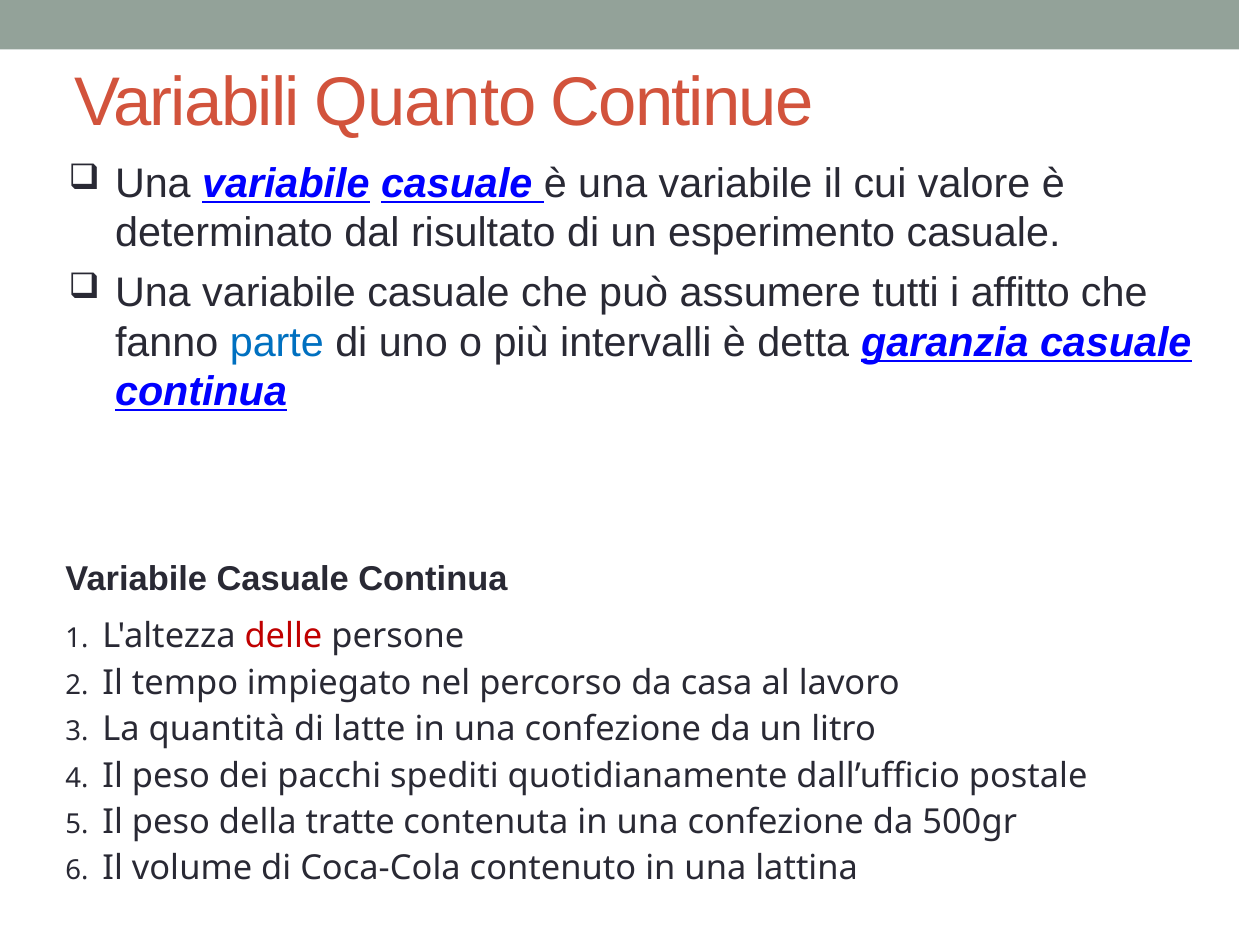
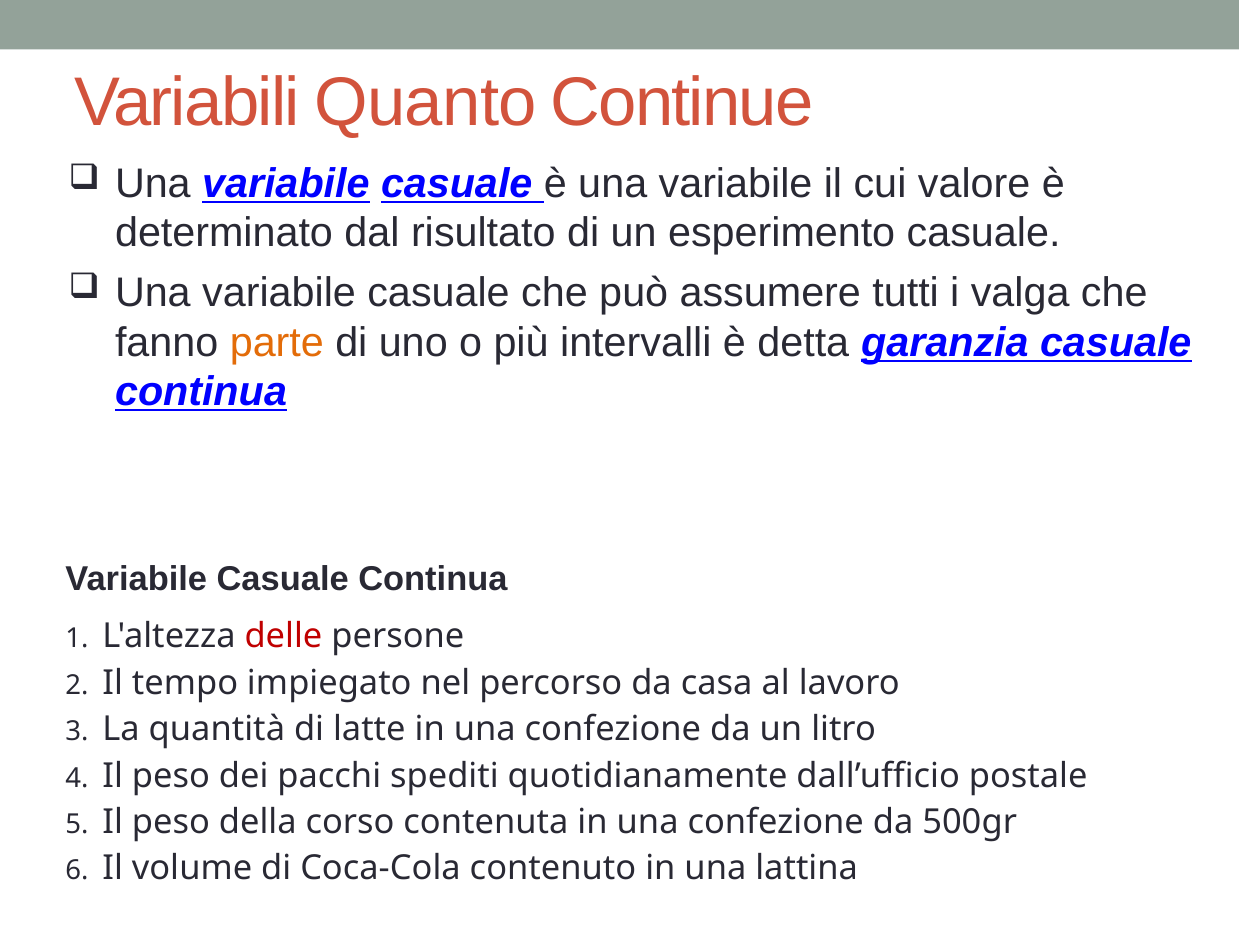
affitto: affitto -> valga (1020, 293)
parte colour: blue -> orange (277, 343)
tratte: tratte -> corso (350, 822)
